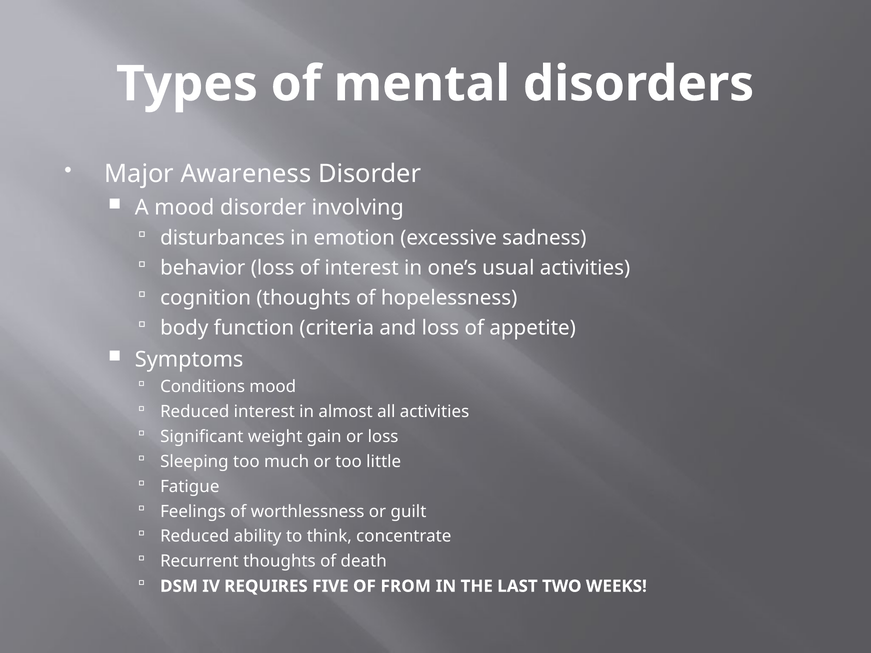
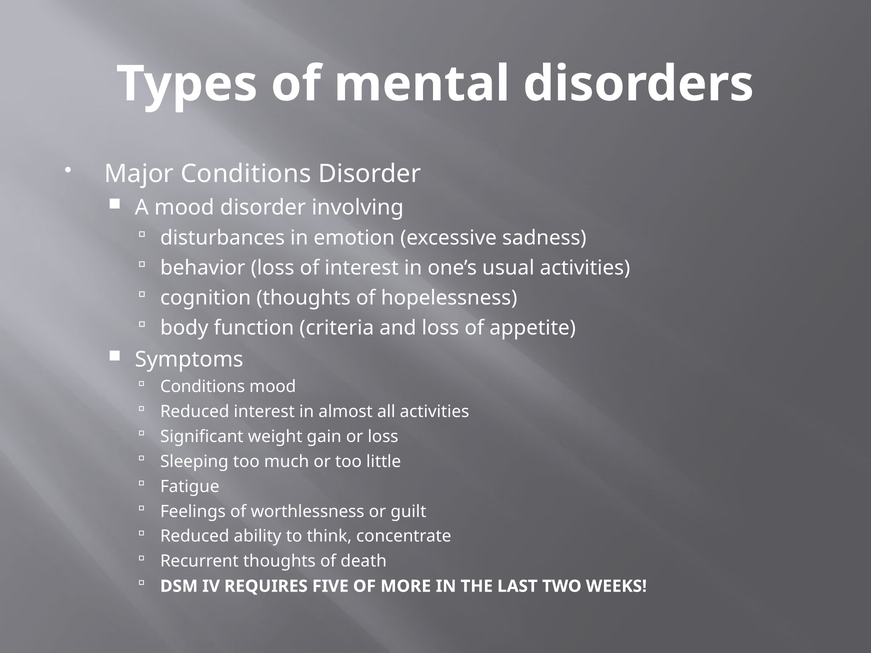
Major Awareness: Awareness -> Conditions (246, 174)
FROM: FROM -> MORE (406, 586)
